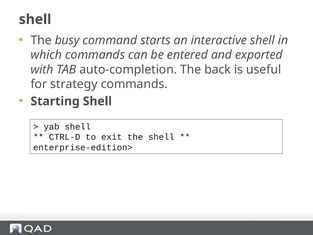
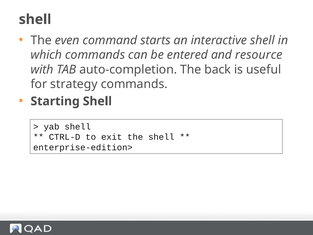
busy: busy -> even (67, 40)
exported: exported -> resource (259, 55)
